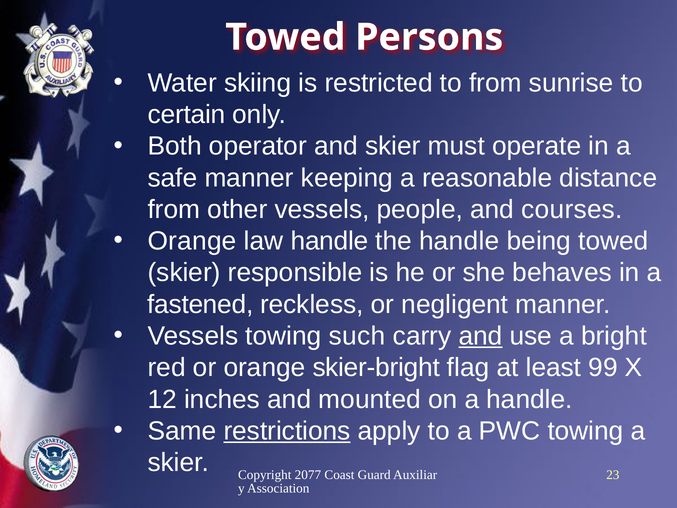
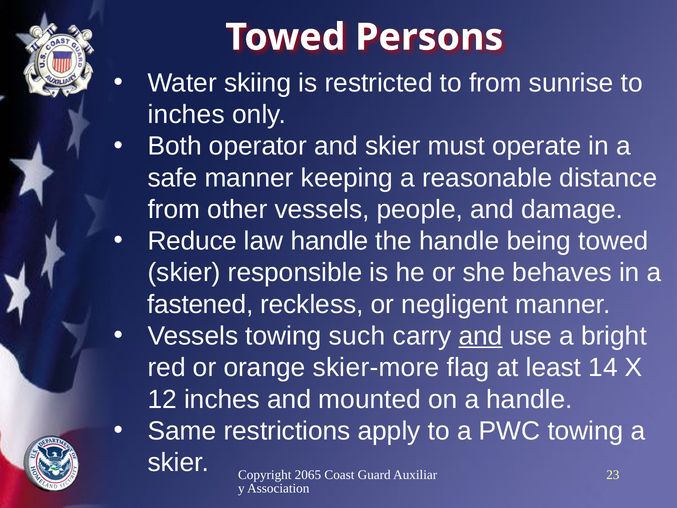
certain: certain -> inches (186, 115)
courses: courses -> damage (572, 209)
Orange: Orange -> Reduce (192, 241)
skier-bright: skier-bright -> skier-more (376, 367)
99: 99 -> 14 (603, 367)
restrictions underline: present -> none (287, 431)
2077: 2077 -> 2065 (308, 475)
